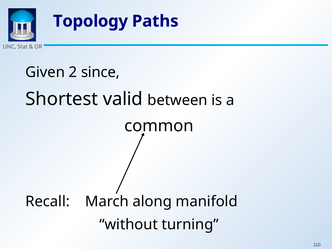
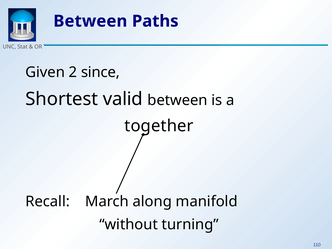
Topology: Topology -> Between (90, 21)
common: common -> together (159, 126)
